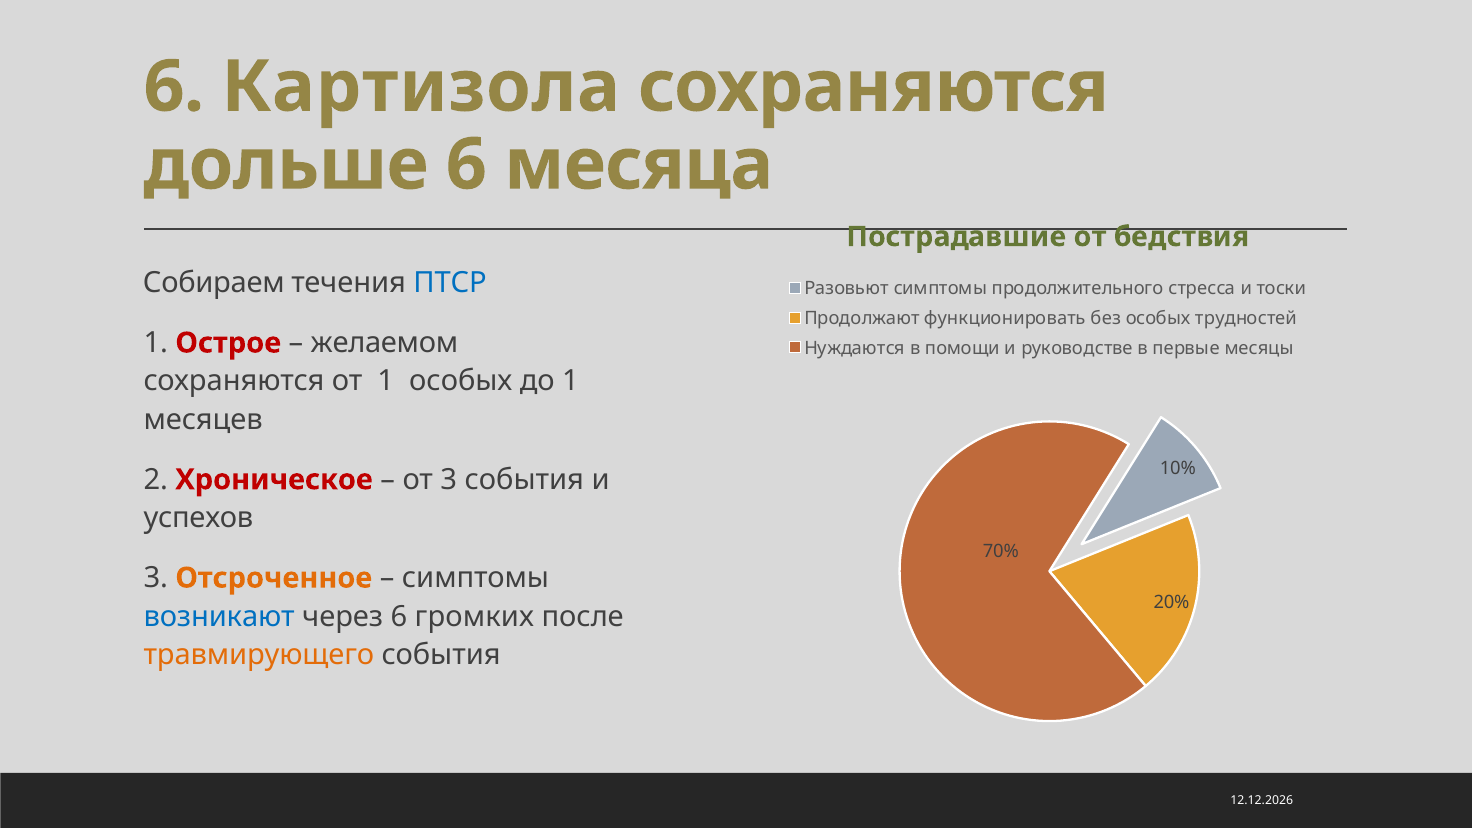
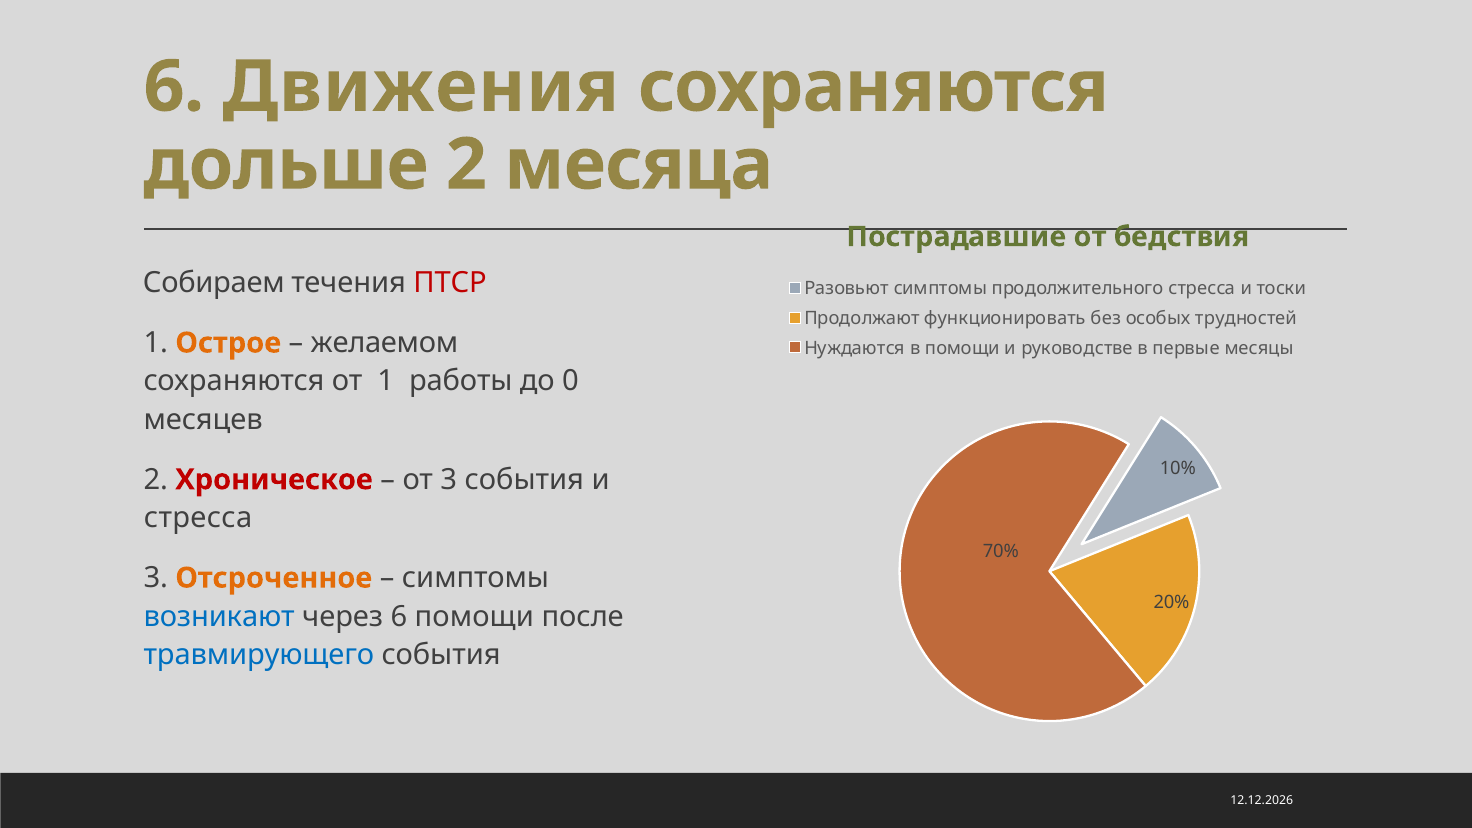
Картизола: Картизола -> Движения (421, 87)
дольше 6: 6 -> 2 (466, 165)
ПТСР colour: blue -> red (450, 283)
Острое colour: red -> orange (228, 343)
1 особых: особых -> работы (461, 381)
до 1: 1 -> 0 (571, 381)
успехов: успехов -> стресса (198, 518)
6 громких: громких -> помощи (474, 616)
травмирующего colour: orange -> blue (259, 655)
